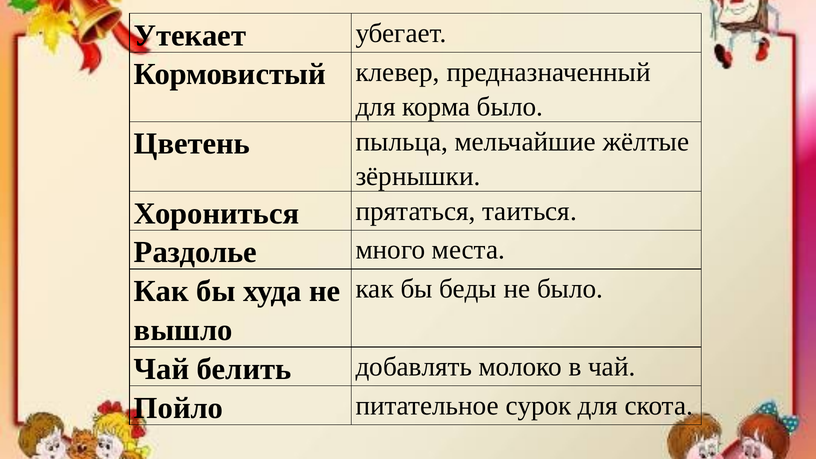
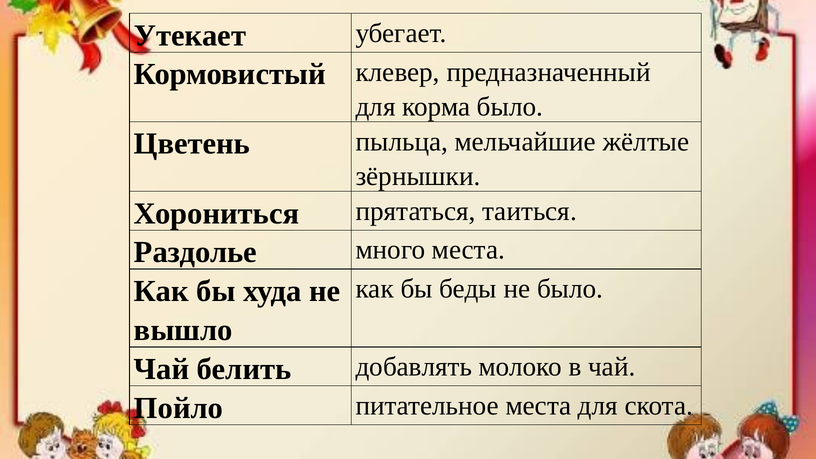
питательное сурок: сурок -> места (538, 406)
